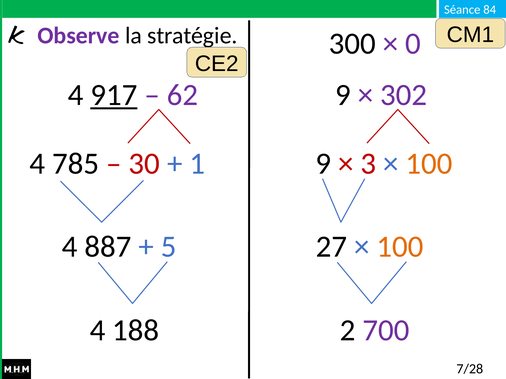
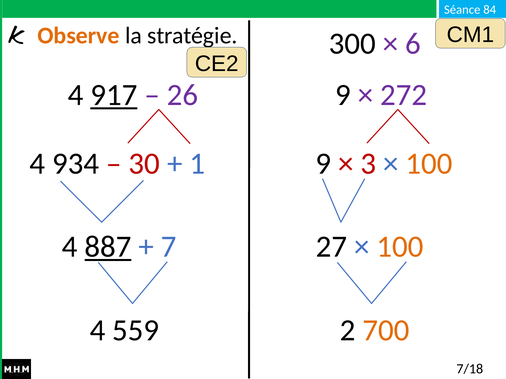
Observe colour: purple -> orange (79, 36)
0: 0 -> 6 (413, 44)
62: 62 -> 26 (182, 95)
302: 302 -> 272 (404, 95)
785: 785 -> 934 (76, 164)
887 underline: none -> present (108, 247)
5: 5 -> 7 (169, 247)
188: 188 -> 559 (136, 331)
700 colour: purple -> orange (386, 331)
7/28: 7/28 -> 7/18 (470, 369)
